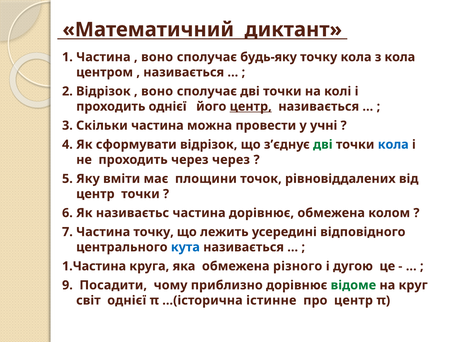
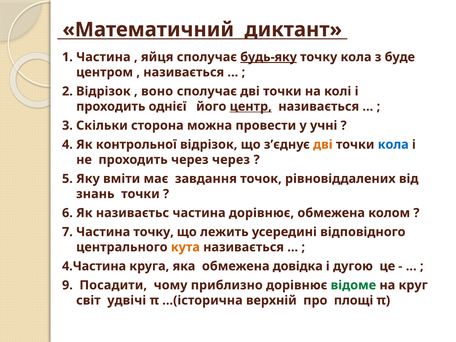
воно: воно -> яйця (157, 57)
будь-яку underline: none -> present (269, 57)
з кола: кола -> буде (400, 57)
Скільки частина: частина -> сторона (157, 125)
сформувати: сформувати -> контрольної (136, 145)
дві colour: green -> orange (323, 145)
площини: площини -> завдання (206, 179)
центр: центр -> знань (95, 194)
кута colour: blue -> orange (185, 247)
1.Частина: 1.Частина -> 4.Частина (94, 266)
різного: різного -> довідка (298, 266)
світ однієї: однієї -> удвічі (127, 300)
істинне: істинне -> верхній (271, 300)
про центр: центр -> площі (354, 300)
